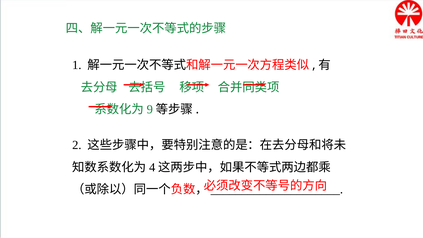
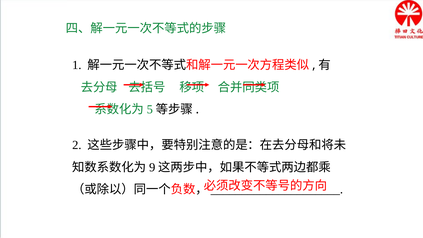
9: 9 -> 5 (150, 110)
4: 4 -> 9 (152, 167)
